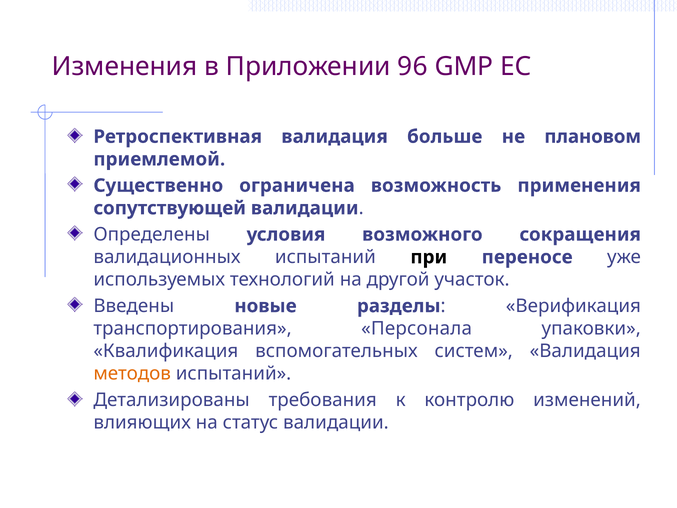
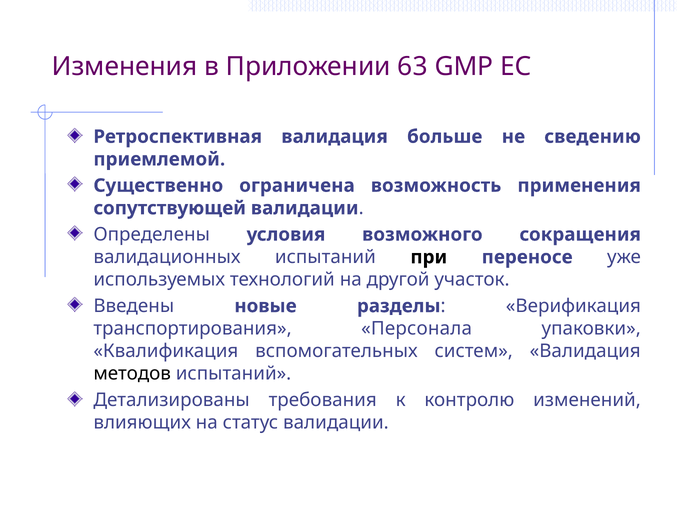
96: 96 -> 63 (413, 67)
плановом: плановом -> сведению (593, 137)
методов colour: orange -> black (132, 374)
